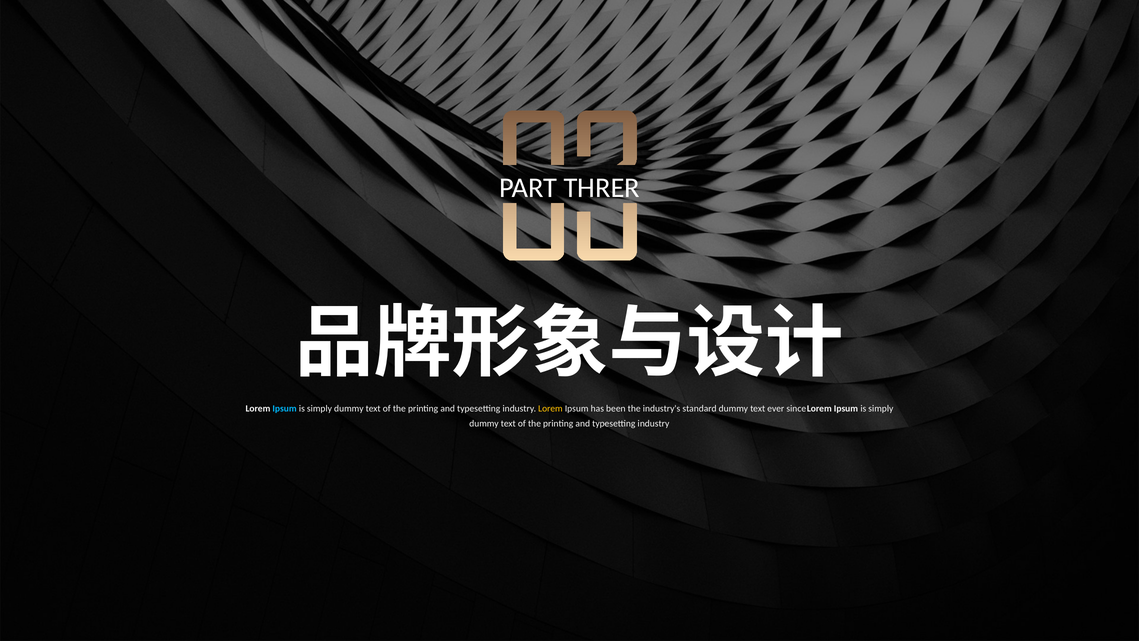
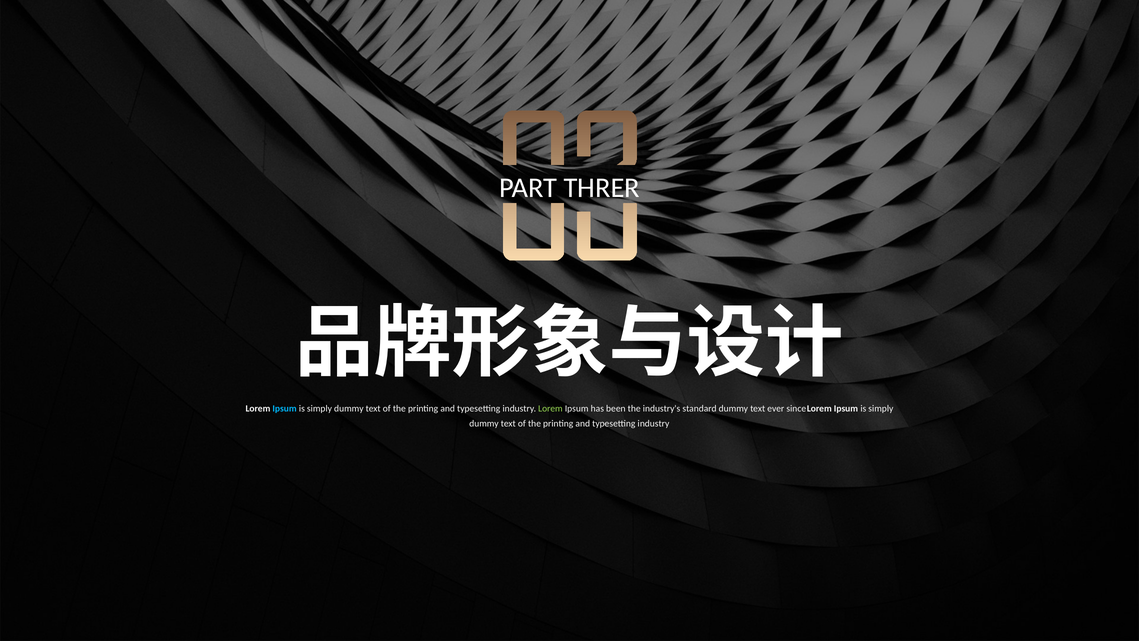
Lorem colour: yellow -> light green (550, 408)
